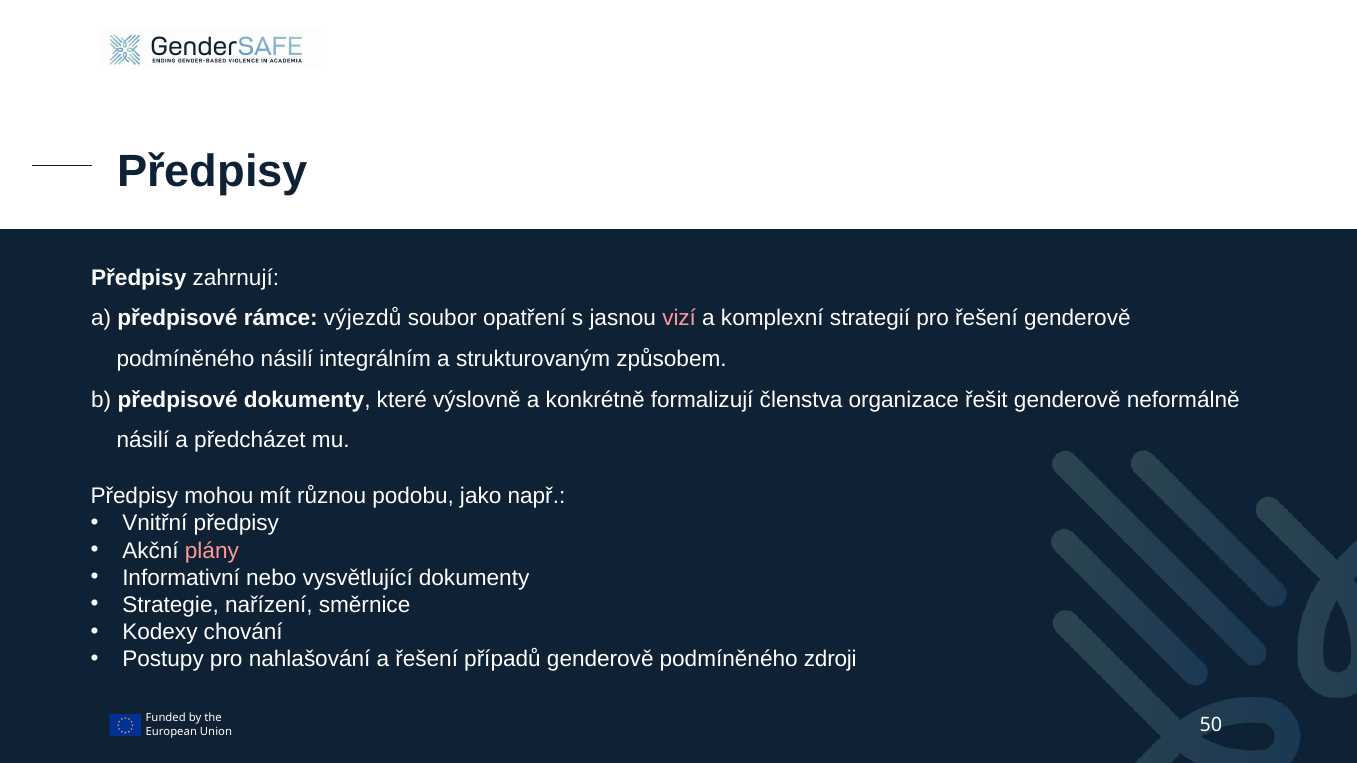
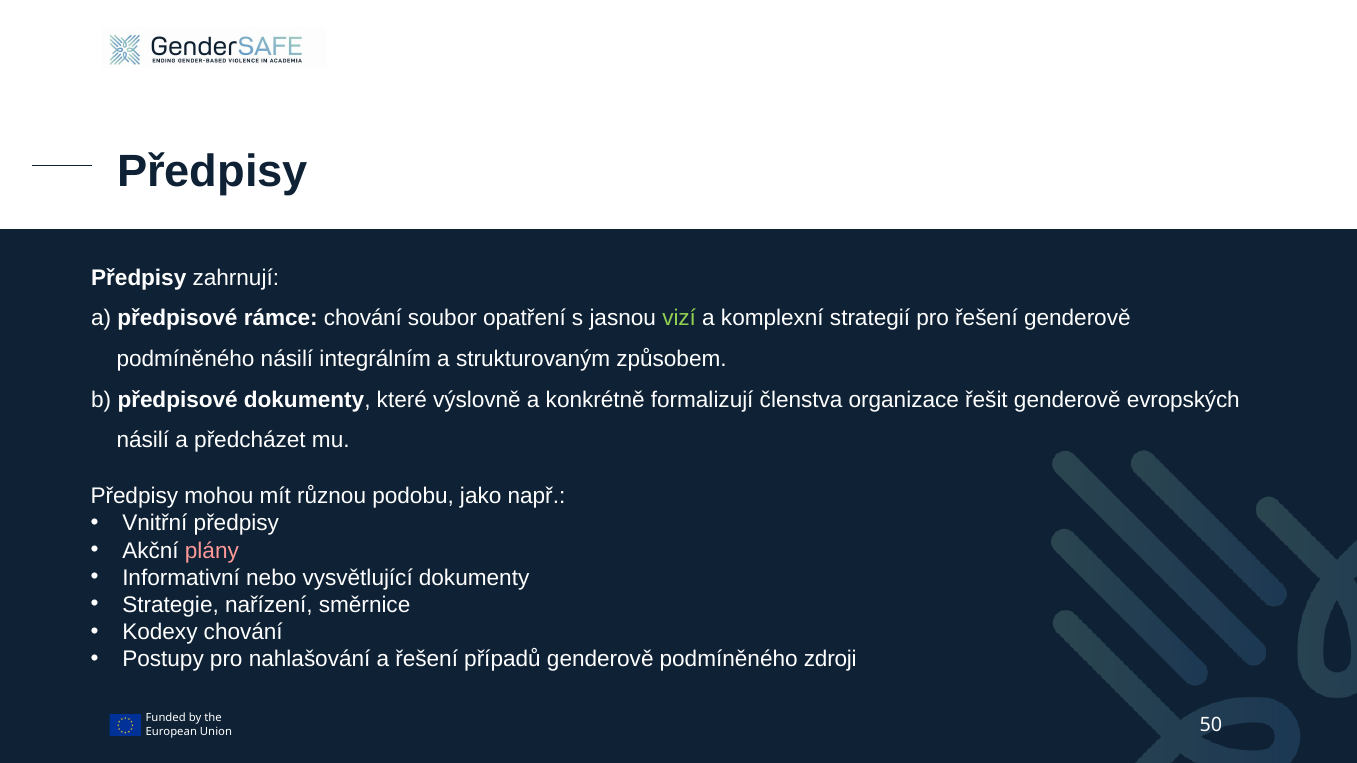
rámce výjezdů: výjezdů -> chování (363, 318)
vizí colour: pink -> light green (679, 318)
neformálně: neformálně -> evropských (1183, 400)
